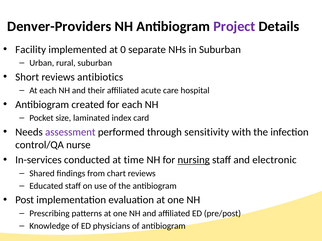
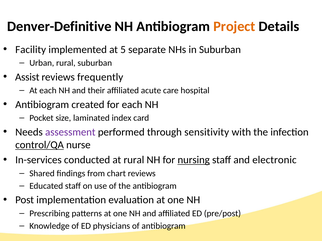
Denver-Providers: Denver-Providers -> Denver-Definitive (59, 26)
Project colour: purple -> orange (234, 26)
0: 0 -> 5 (123, 50)
Short: Short -> Assist (27, 77)
antibiotics: antibiotics -> frequently (100, 77)
control/QA underline: none -> present (40, 145)
at time: time -> rural (134, 160)
